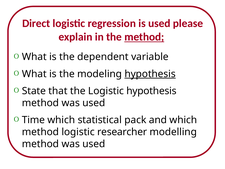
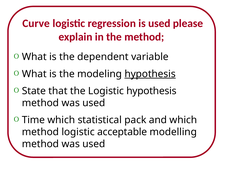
Direct: Direct -> Curve (36, 23)
method underline: present -> none (144, 37)
researcher: researcher -> acceptable (122, 132)
